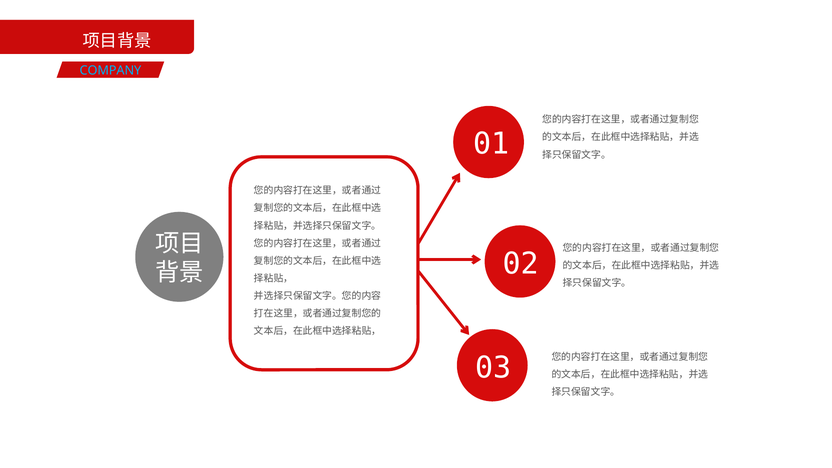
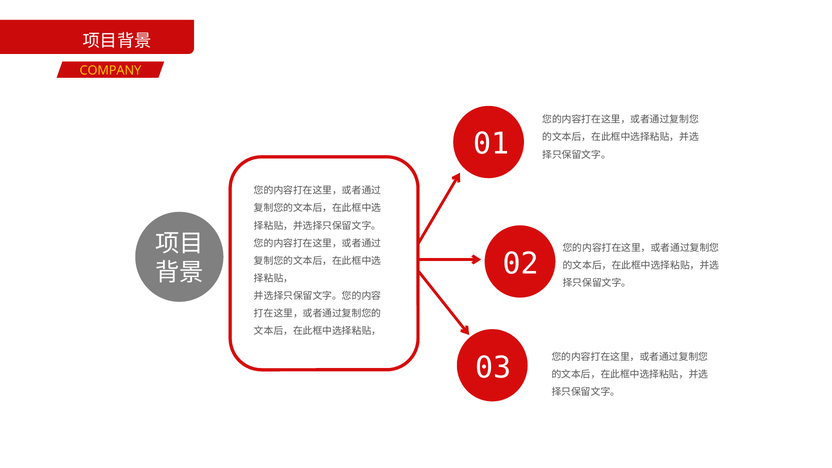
COMPANY colour: light blue -> yellow (110, 71)
